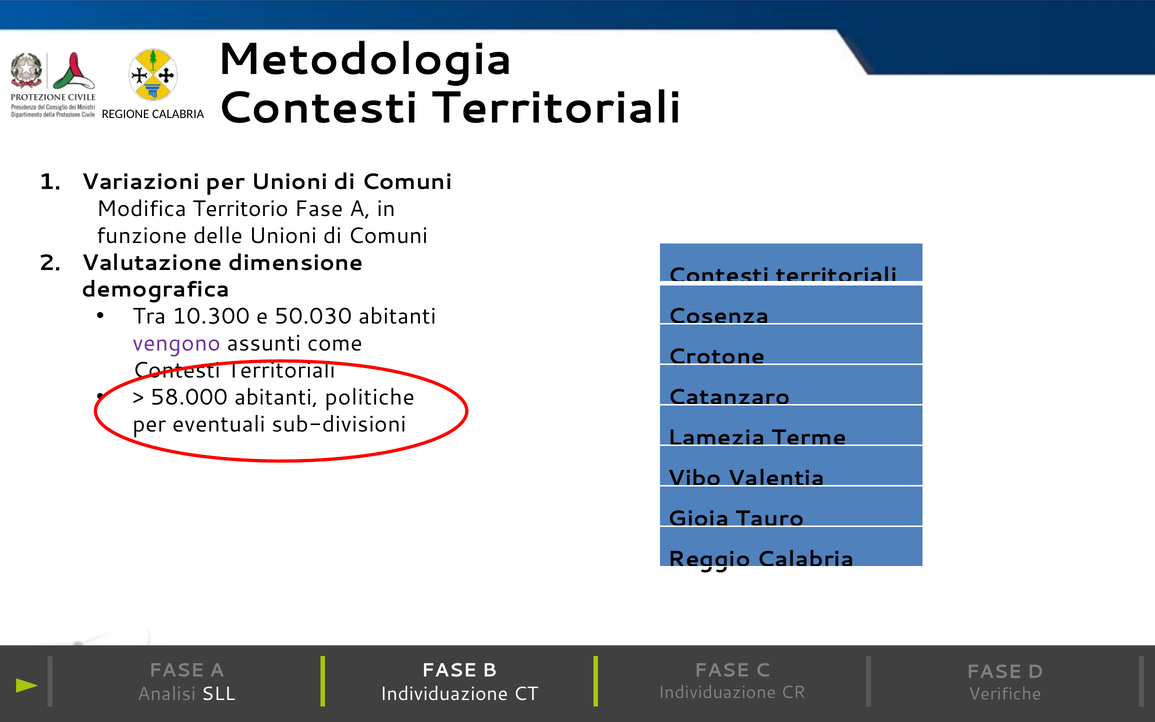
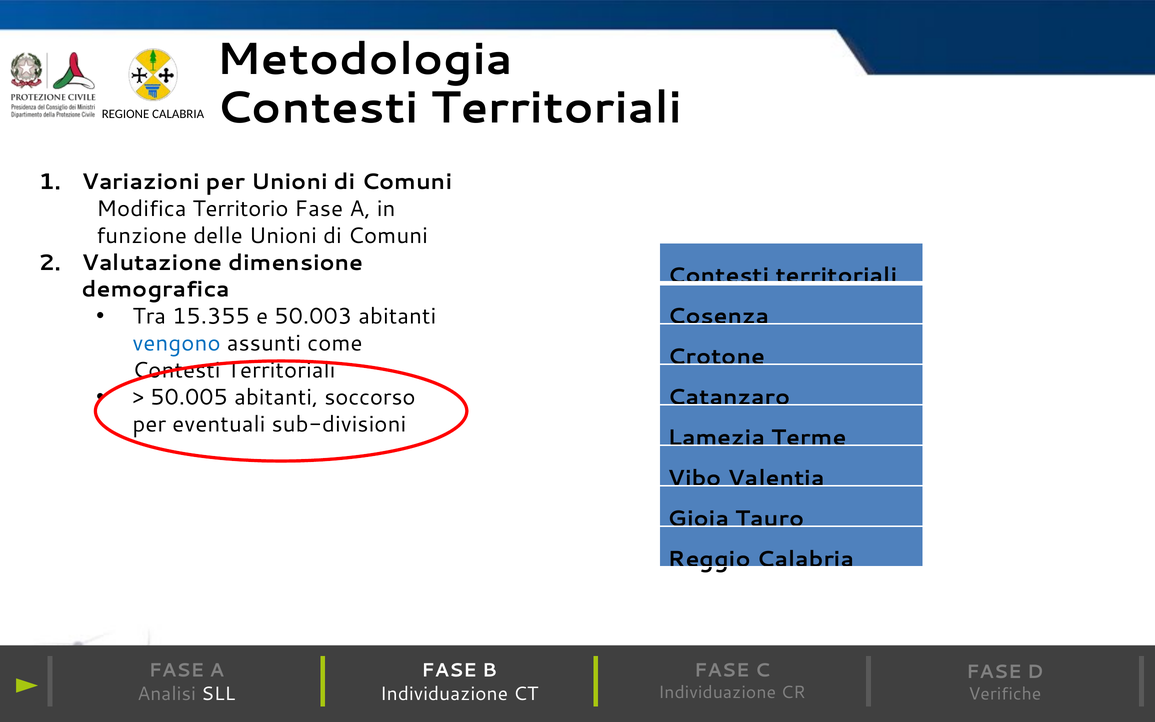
10.300: 10.300 -> 15.355 (211, 316)
50.030: 50.030 -> 50.003 (313, 316)
vengono colour: purple -> blue (177, 343)
58.000: 58.000 -> 50.005 (189, 397)
politiche: politiche -> soccorso (370, 397)
